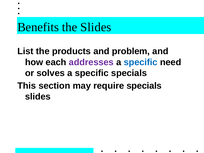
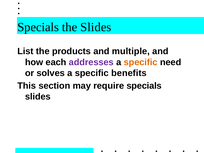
Benefits: Benefits -> Specials (38, 27)
problem: problem -> multiple (131, 51)
specific colour: blue -> orange (141, 62)
specific specials: specials -> benefits (129, 73)
